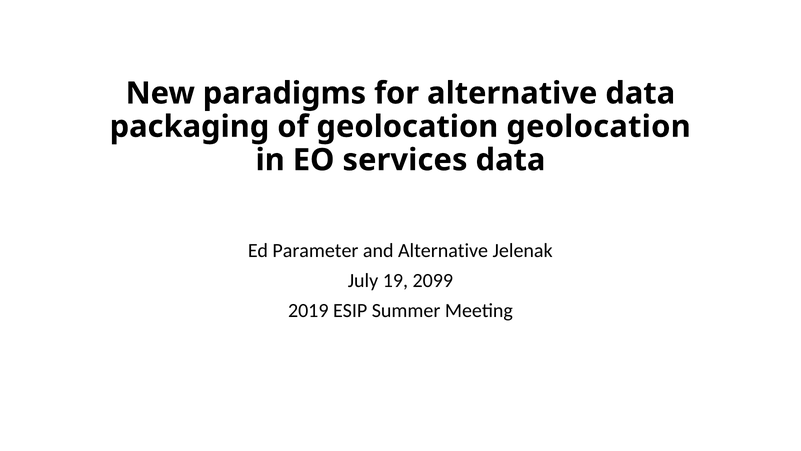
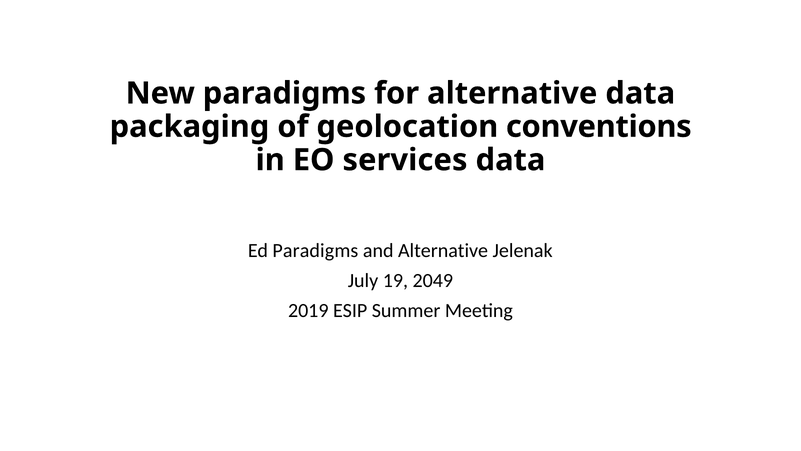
geolocation geolocation: geolocation -> conventions (599, 127)
Ed Parameter: Parameter -> Paradigms (315, 250)
2099: 2099 -> 2049 (433, 280)
